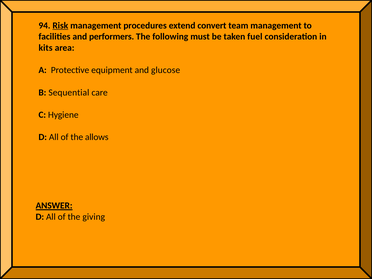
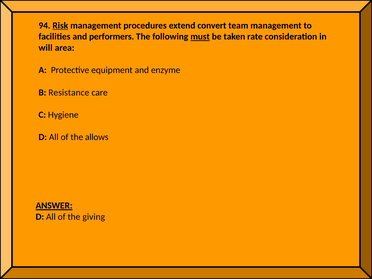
must underline: none -> present (200, 37)
fuel: fuel -> rate (255, 37)
kits: kits -> will (46, 48)
glucose: glucose -> enzyme (166, 70)
Sequential: Sequential -> Resistance (69, 92)
